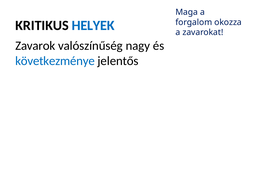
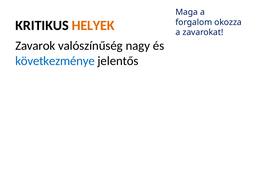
HELYEK colour: blue -> orange (93, 26)
